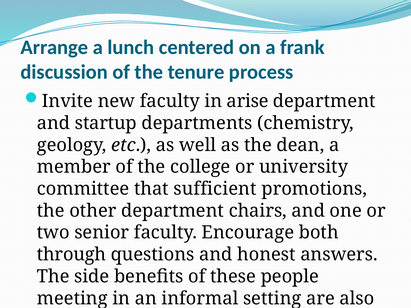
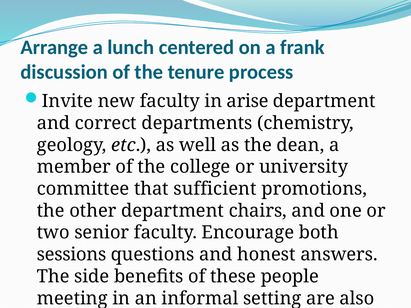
startup: startup -> correct (106, 123)
through: through -> sessions (72, 255)
